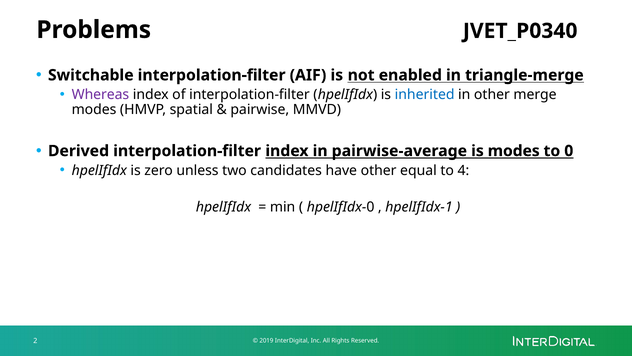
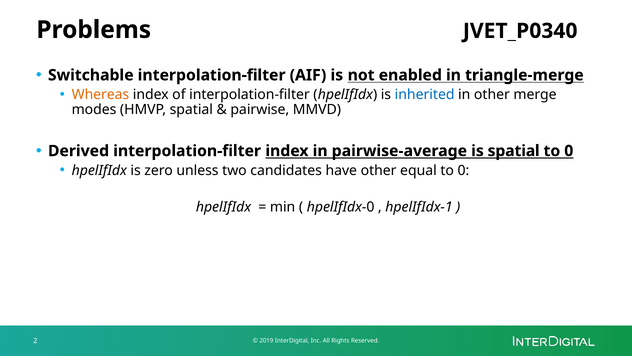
Whereas colour: purple -> orange (100, 94)
is modes: modes -> spatial (514, 151)
equal to 4: 4 -> 0 (463, 170)
